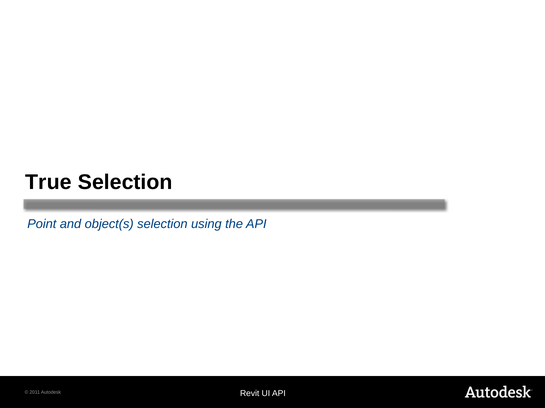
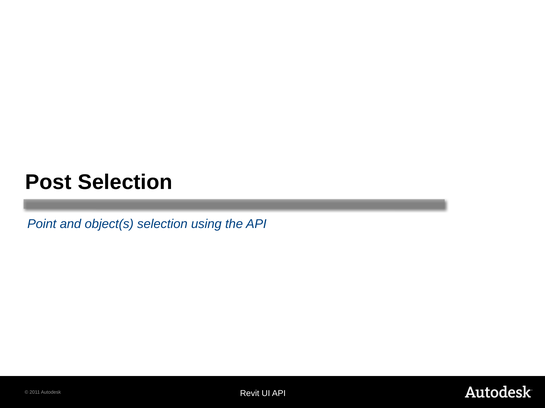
True: True -> Post (48, 182)
